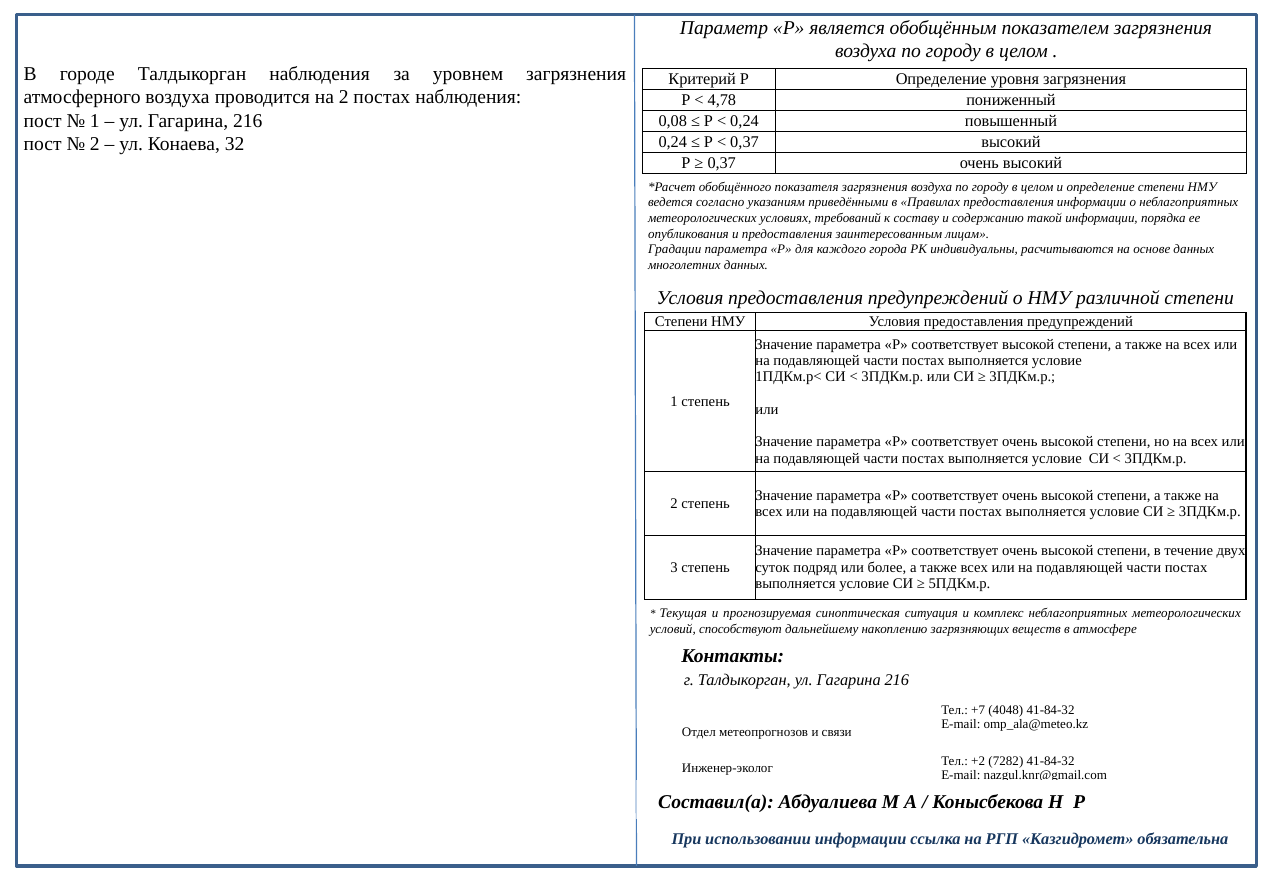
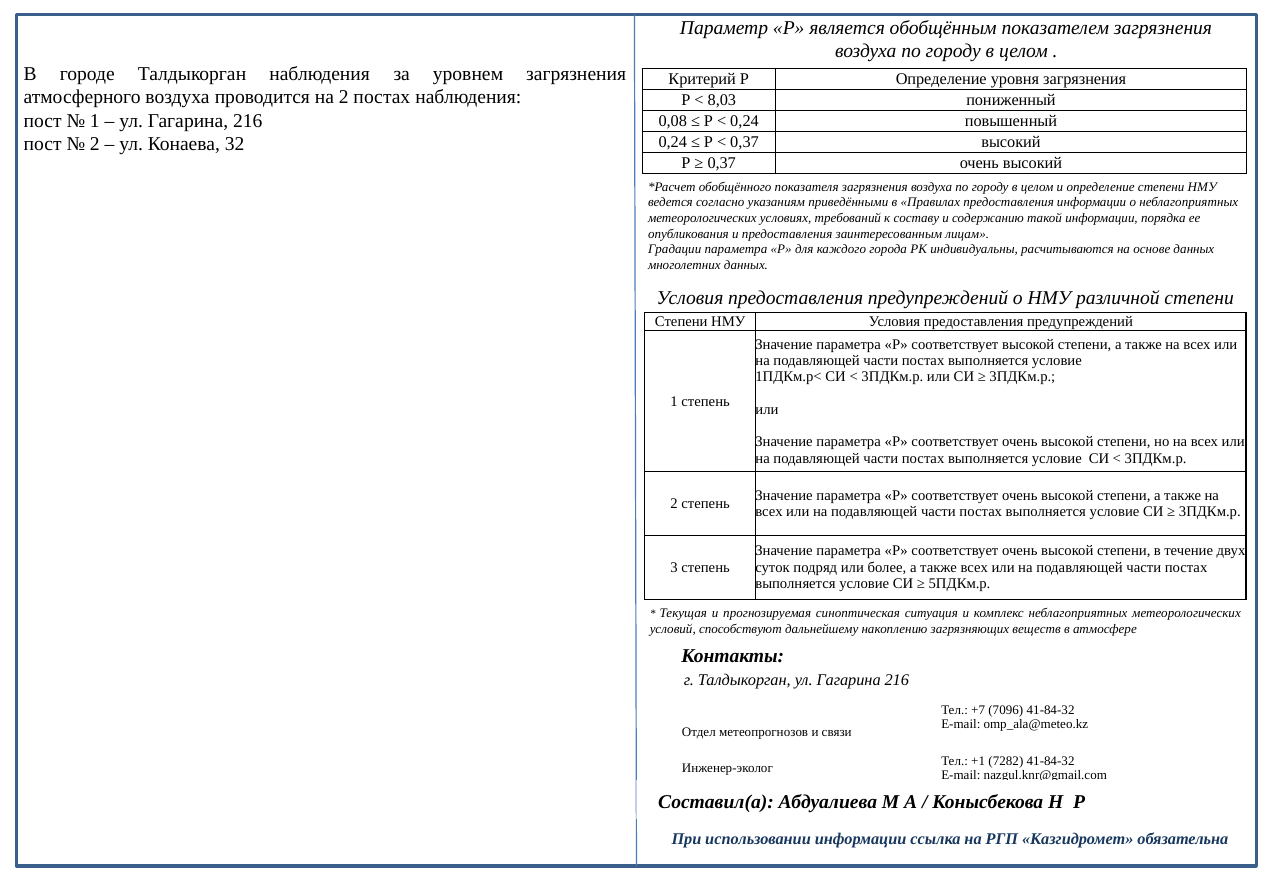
4,78: 4,78 -> 8,03 (722, 100)
4048: 4048 -> 7096 (1006, 710)
+2: +2 -> +1 (978, 761)
